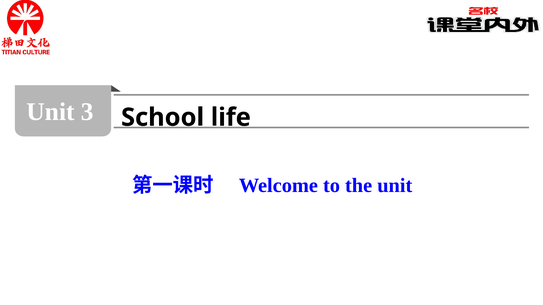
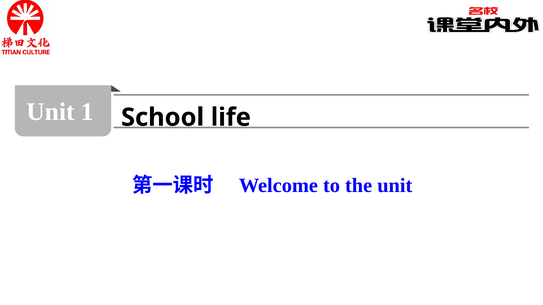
3: 3 -> 1 (87, 112)
